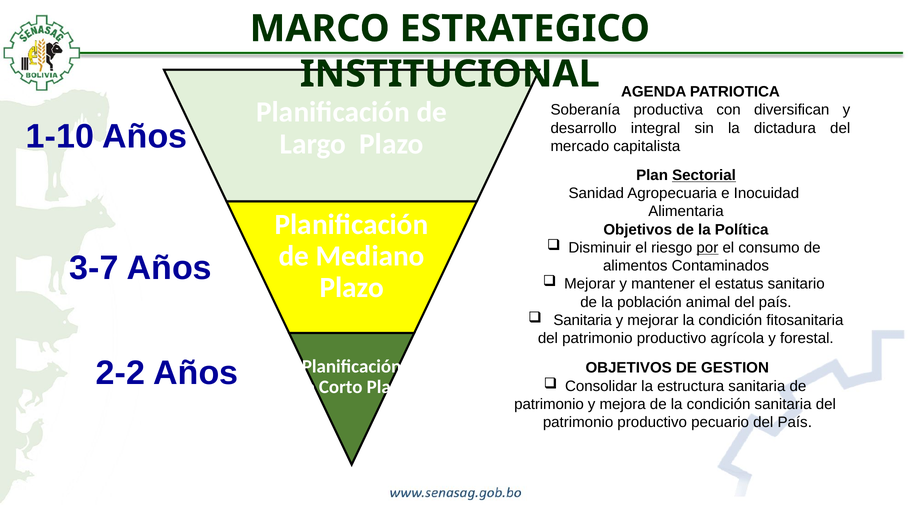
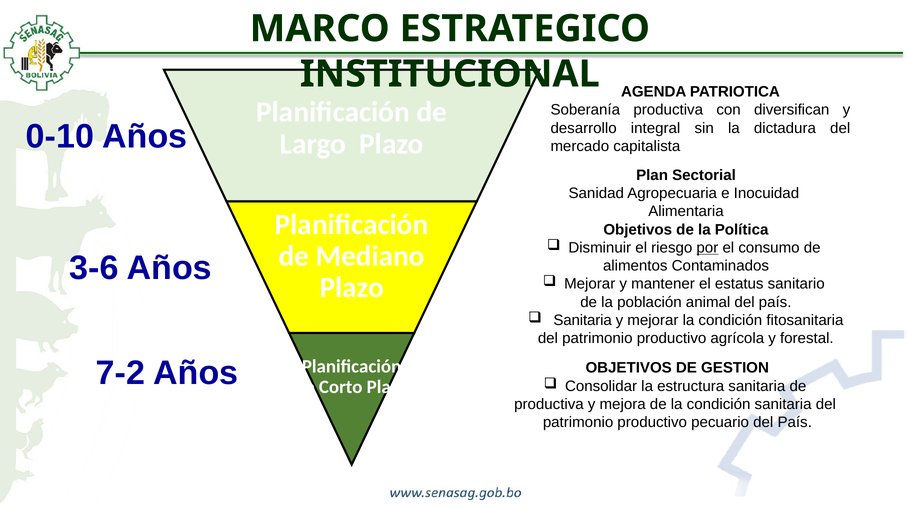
1-10: 1-10 -> 0-10 (60, 137)
Sectorial underline: present -> none (704, 175)
3-7: 3-7 -> 3-6 (94, 268)
2-2: 2-2 -> 7-2 (120, 374)
patrimonio: patrimonio -> productiva (549, 405)
